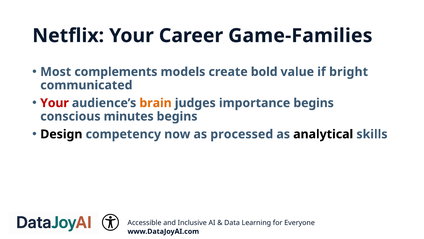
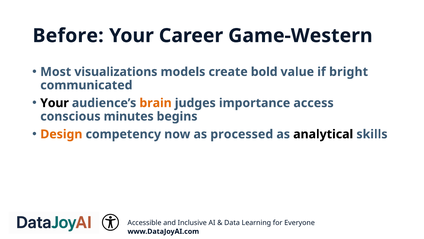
Netflix: Netflix -> Before (68, 36)
Game-Families: Game-Families -> Game-Western (300, 36)
complements: complements -> visualizations (116, 72)
Your colour: red -> black (55, 103)
importance begins: begins -> access (314, 103)
Design colour: black -> orange (61, 134)
